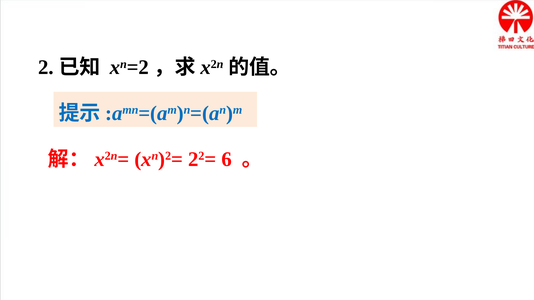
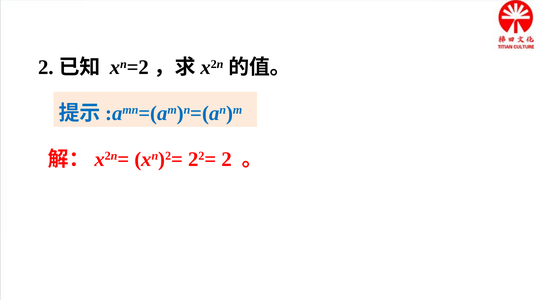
22= 6: 6 -> 2 (227, 159)
